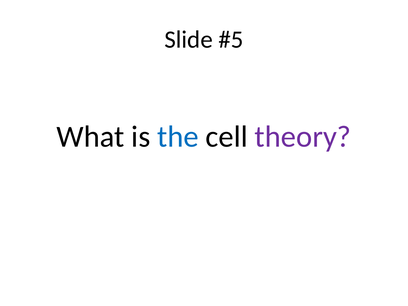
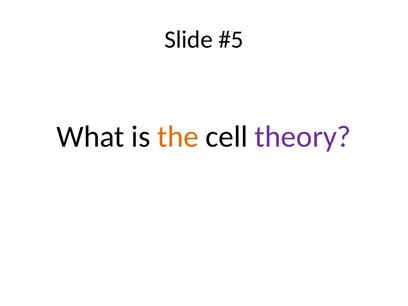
the colour: blue -> orange (178, 137)
